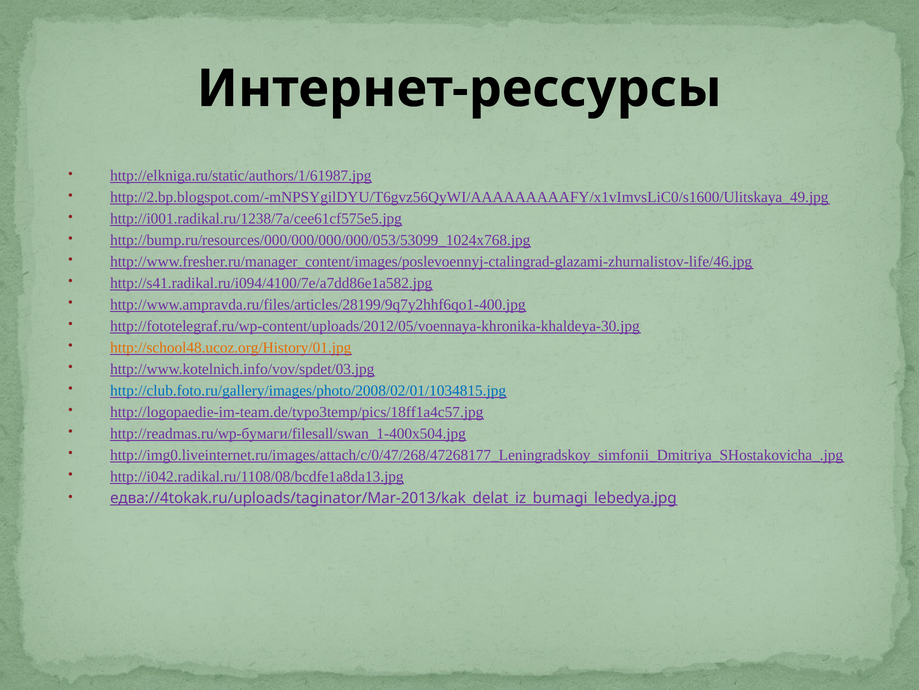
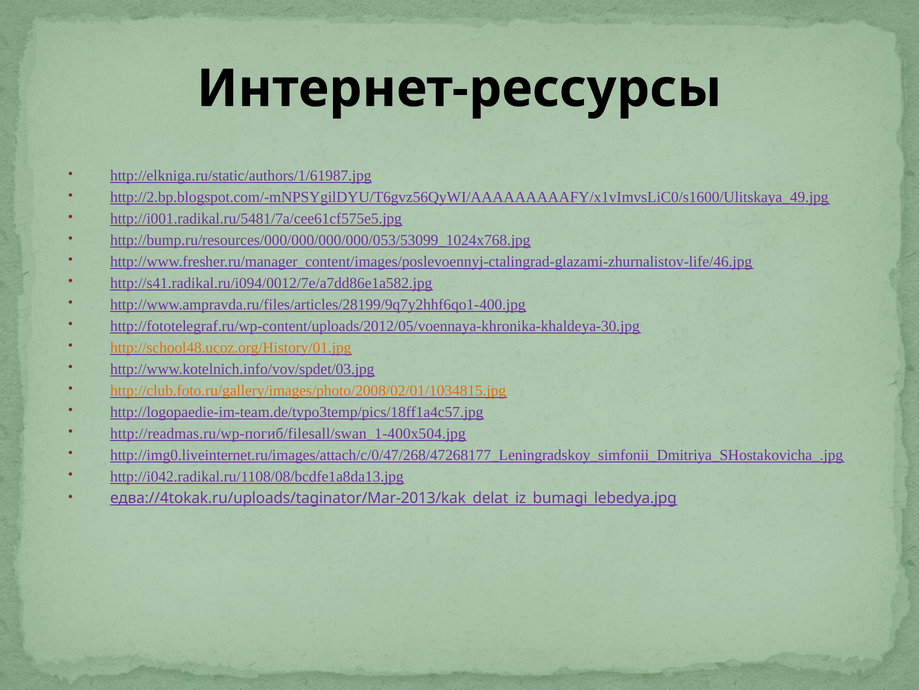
http://i001.radikal.ru/1238/7a/cee61cf575e5.jpg: http://i001.radikal.ru/1238/7a/cee61cf575e5.jpg -> http://i001.radikal.ru/5481/7a/cee61cf575e5.jpg (256, 219)
http://s41.radikal.ru/i094/4100/7e/a7dd86e1a582.jpg: http://s41.radikal.ru/i094/4100/7e/a7dd86e1a582.jpg -> http://s41.radikal.ru/i094/0012/7e/a7dd86e1a582.jpg (271, 283)
http://club.foto.ru/gallery/images/photo/2008/02/01/1034815.jpg colour: blue -> orange (308, 390)
http://readmas.ru/wp-бумаги/filesall/swan_1-400x504.jpg: http://readmas.ru/wp-бумаги/filesall/swan_1-400x504.jpg -> http://readmas.ru/wp-погиб/filesall/swan_1-400x504.jpg (288, 433)
